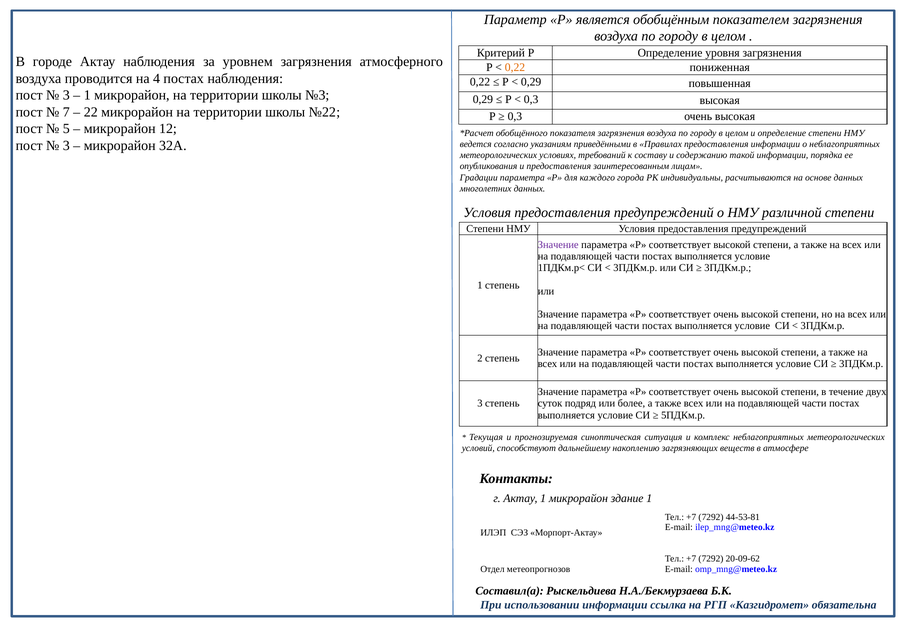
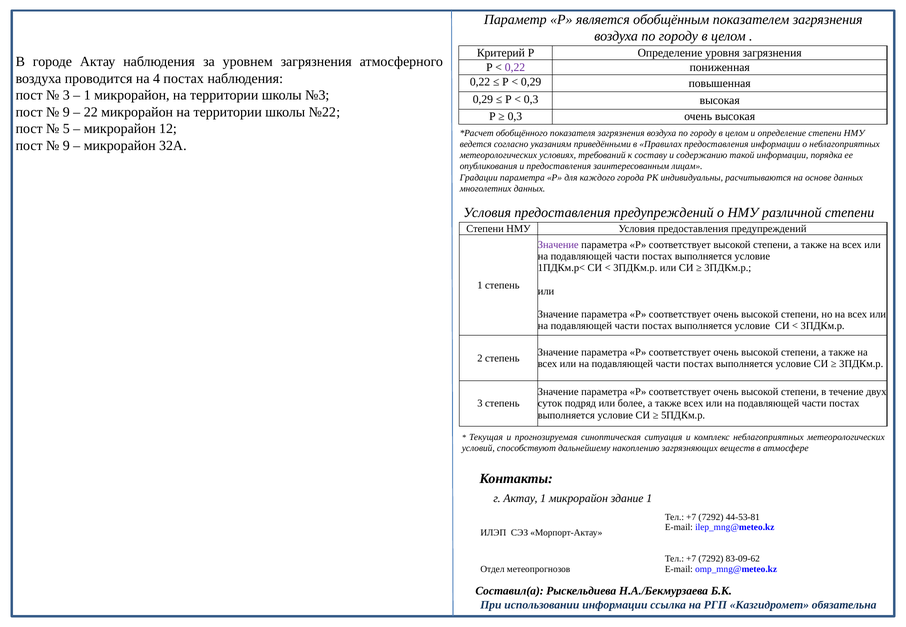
0,22 colour: orange -> purple (515, 67)
7: 7 -> 9 (66, 112)
3: 3 -> 9 (66, 145)
20-09-62: 20-09-62 -> 83-09-62 (743, 559)
